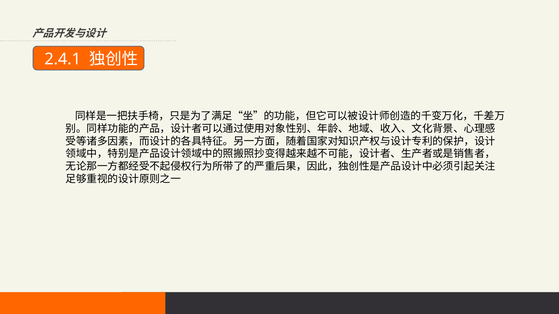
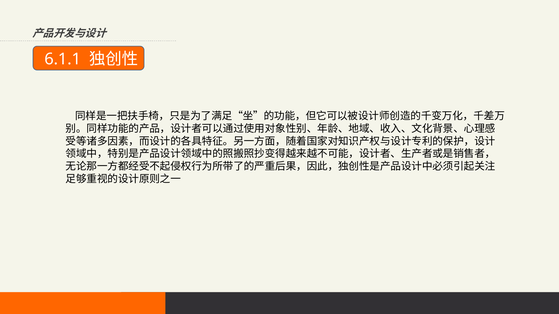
2.4.1: 2.4.1 -> 6.1.1 (63, 59)
